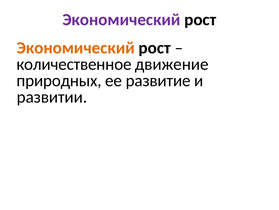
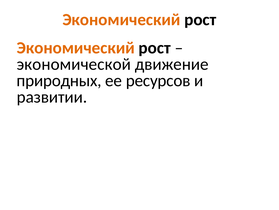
Экономический colour: purple -> orange (121, 20)
количественное: количественное -> экономической (74, 64)
развитие: развитие -> ресурсов (158, 80)
